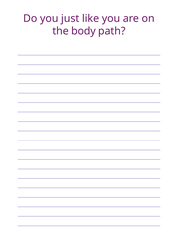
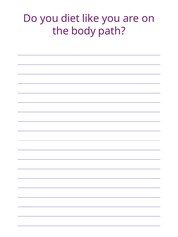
just: just -> diet (70, 18)
